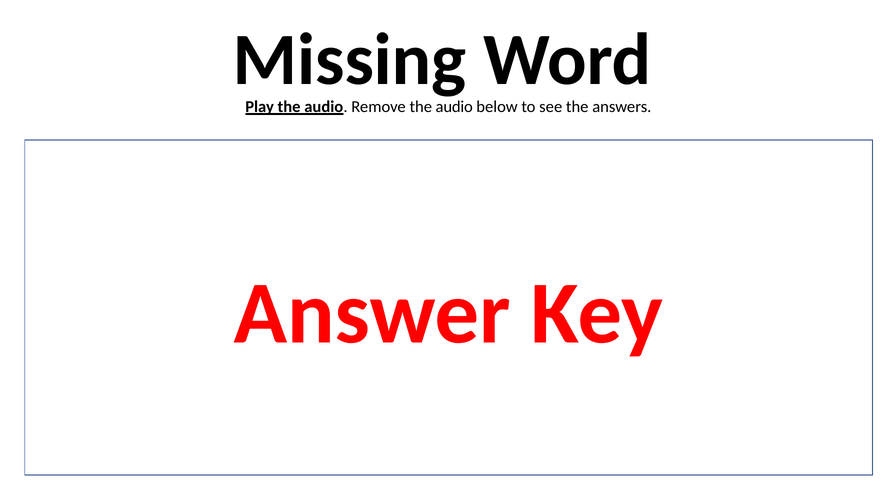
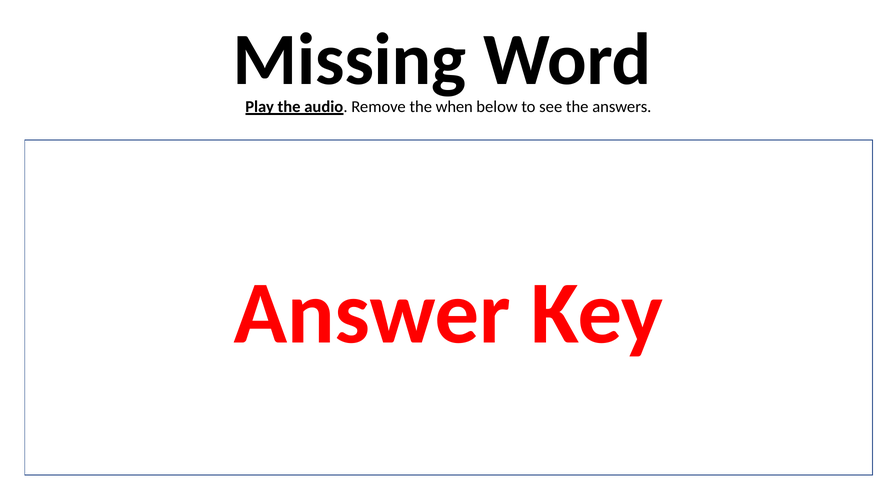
Remove the audio: audio -> when (454, 107)
